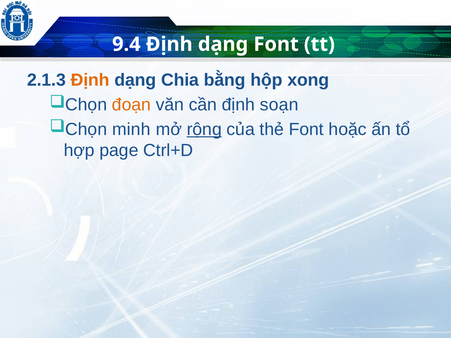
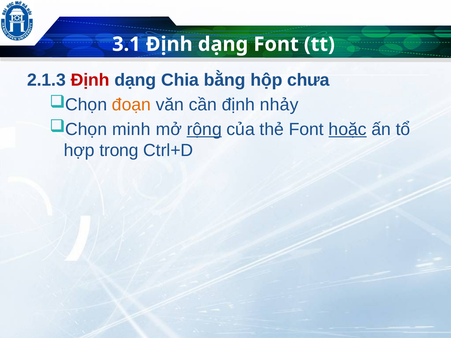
9.4: 9.4 -> 3.1 (126, 44)
Định colour: orange -> red (90, 80)
xong: xong -> chưa (308, 80)
soạn: soạn -> nhảy (279, 105)
hoặc underline: none -> present (348, 129)
page: page -> trong (119, 150)
